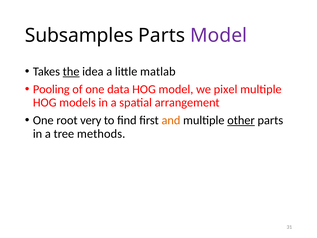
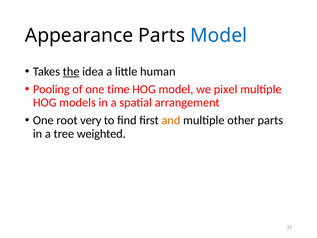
Subsamples: Subsamples -> Appearance (79, 36)
Model colour: purple -> blue (219, 36)
matlab: matlab -> human (158, 71)
data: data -> time (118, 89)
other underline: present -> none (241, 120)
methods: methods -> weighted (101, 134)
